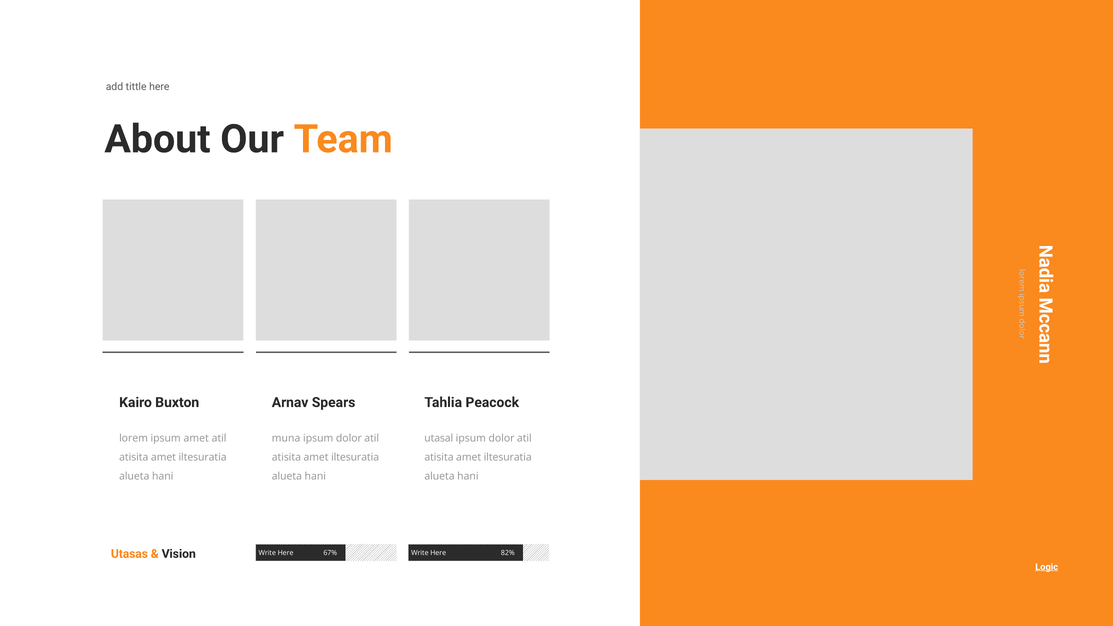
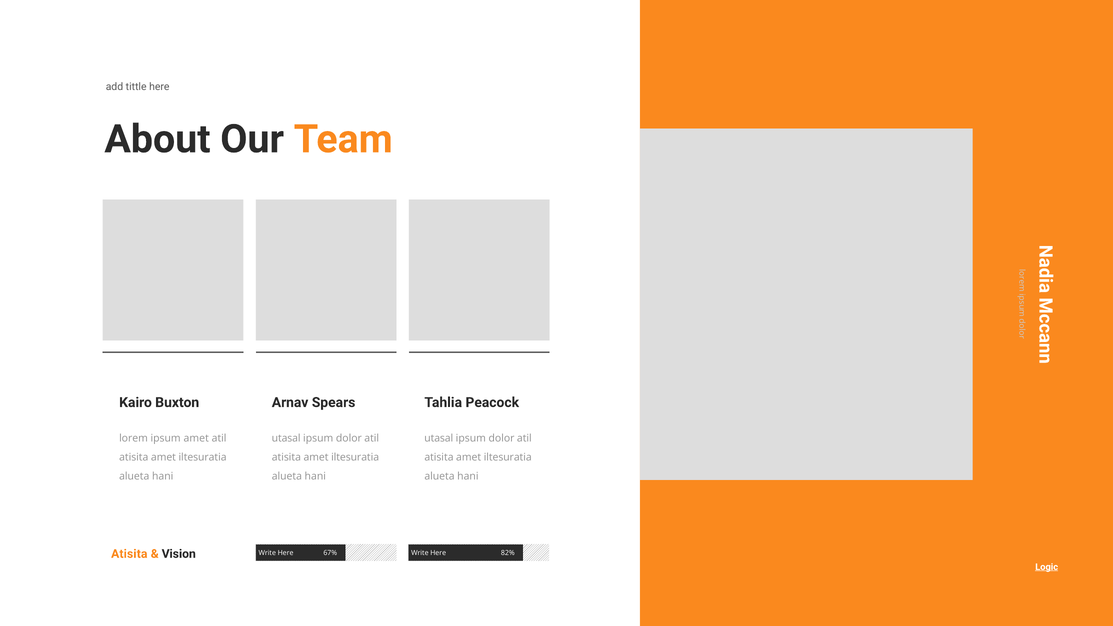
muna: muna -> utasal (286, 439)
Utasas: Utasas -> Atisita (129, 554)
